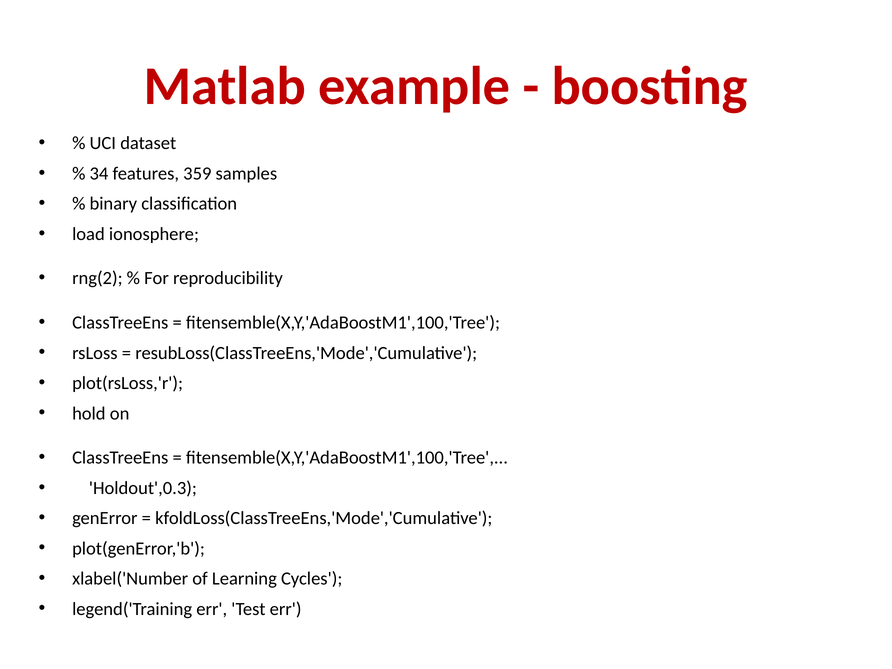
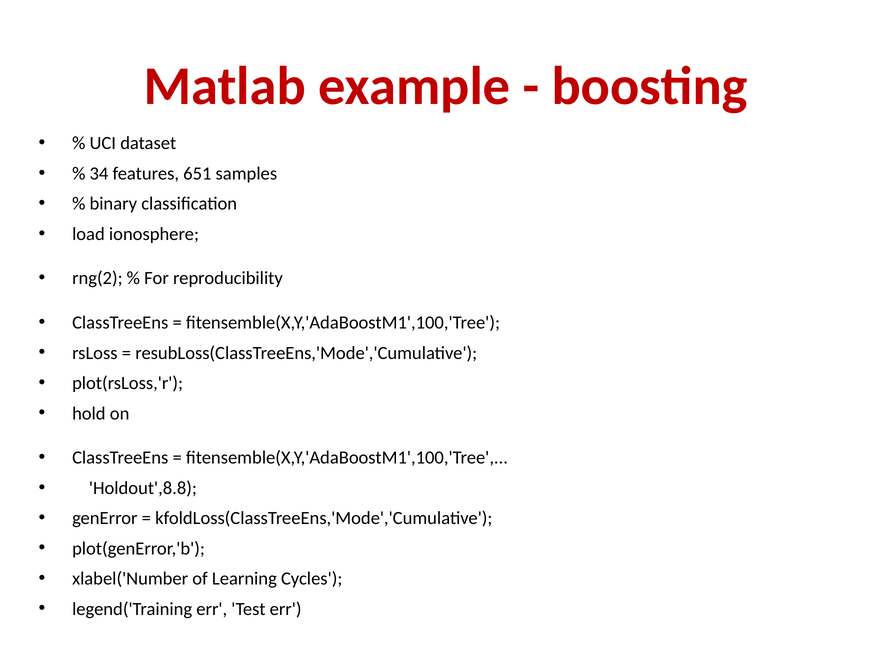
359: 359 -> 651 (197, 173)
Holdout',0.3: Holdout',0.3 -> Holdout',8.8 (143, 488)
